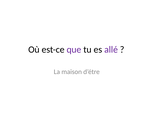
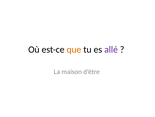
que colour: purple -> orange (74, 49)
